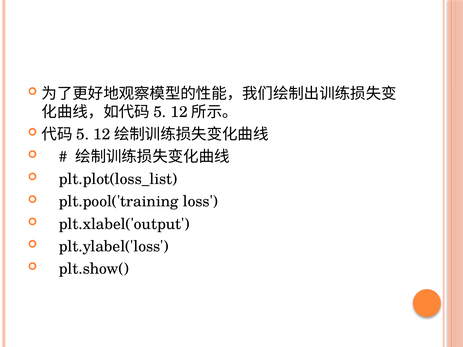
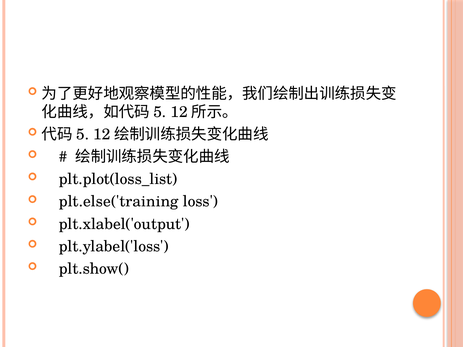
plt.pool('training: plt.pool('training -> plt.else('training (119, 202)
